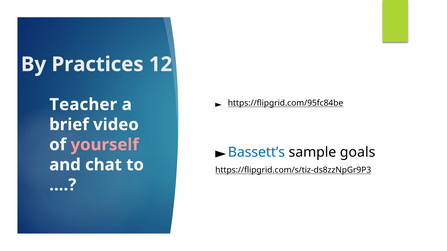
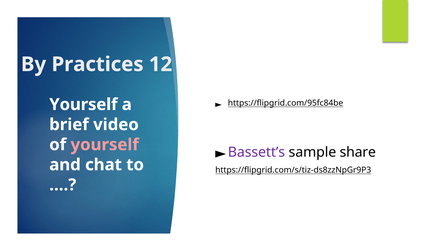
Teacher: Teacher -> Yourself (83, 105)
Bassett’s colour: blue -> purple (256, 153)
goals: goals -> share (358, 153)
